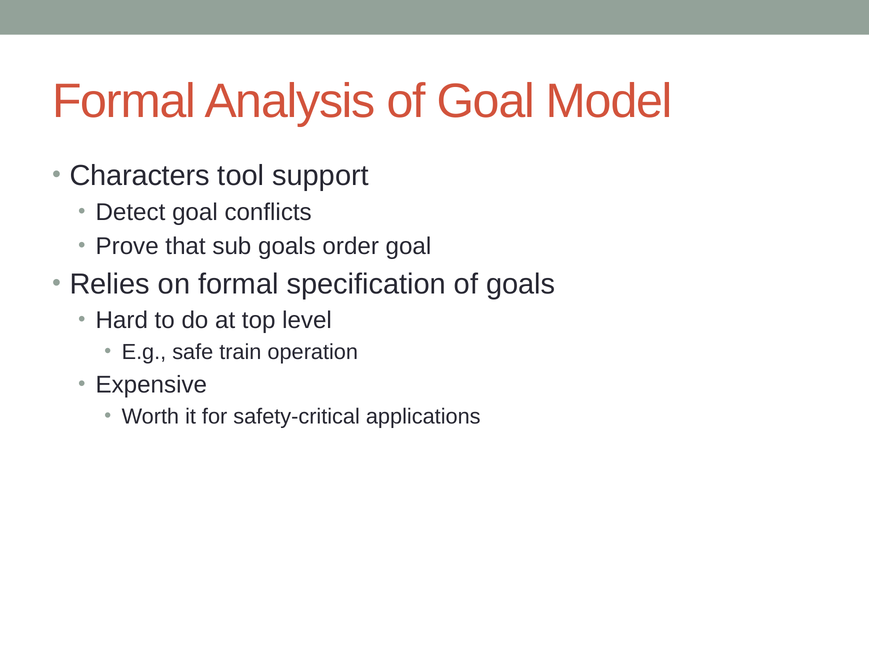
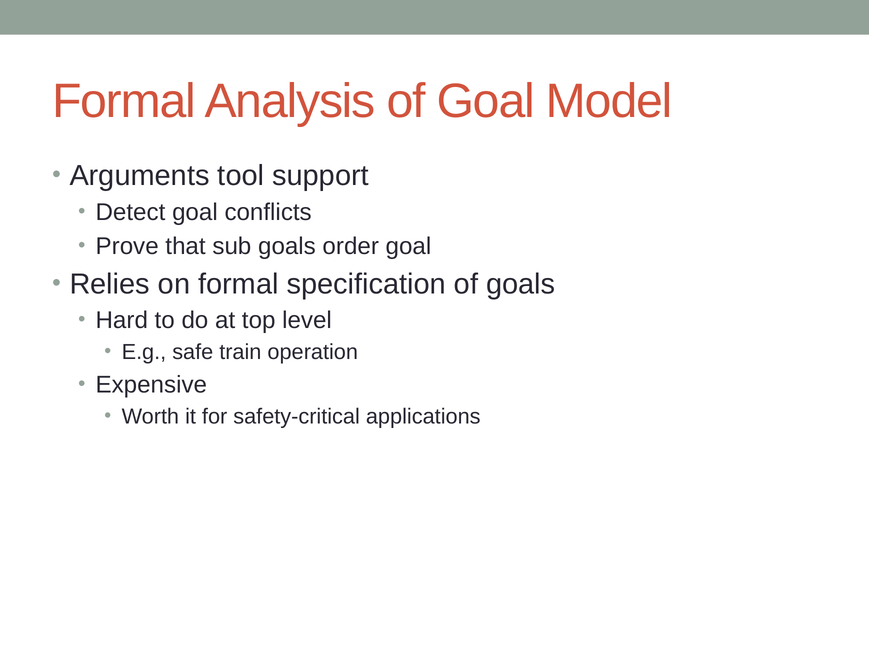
Characters: Characters -> Arguments (140, 176)
